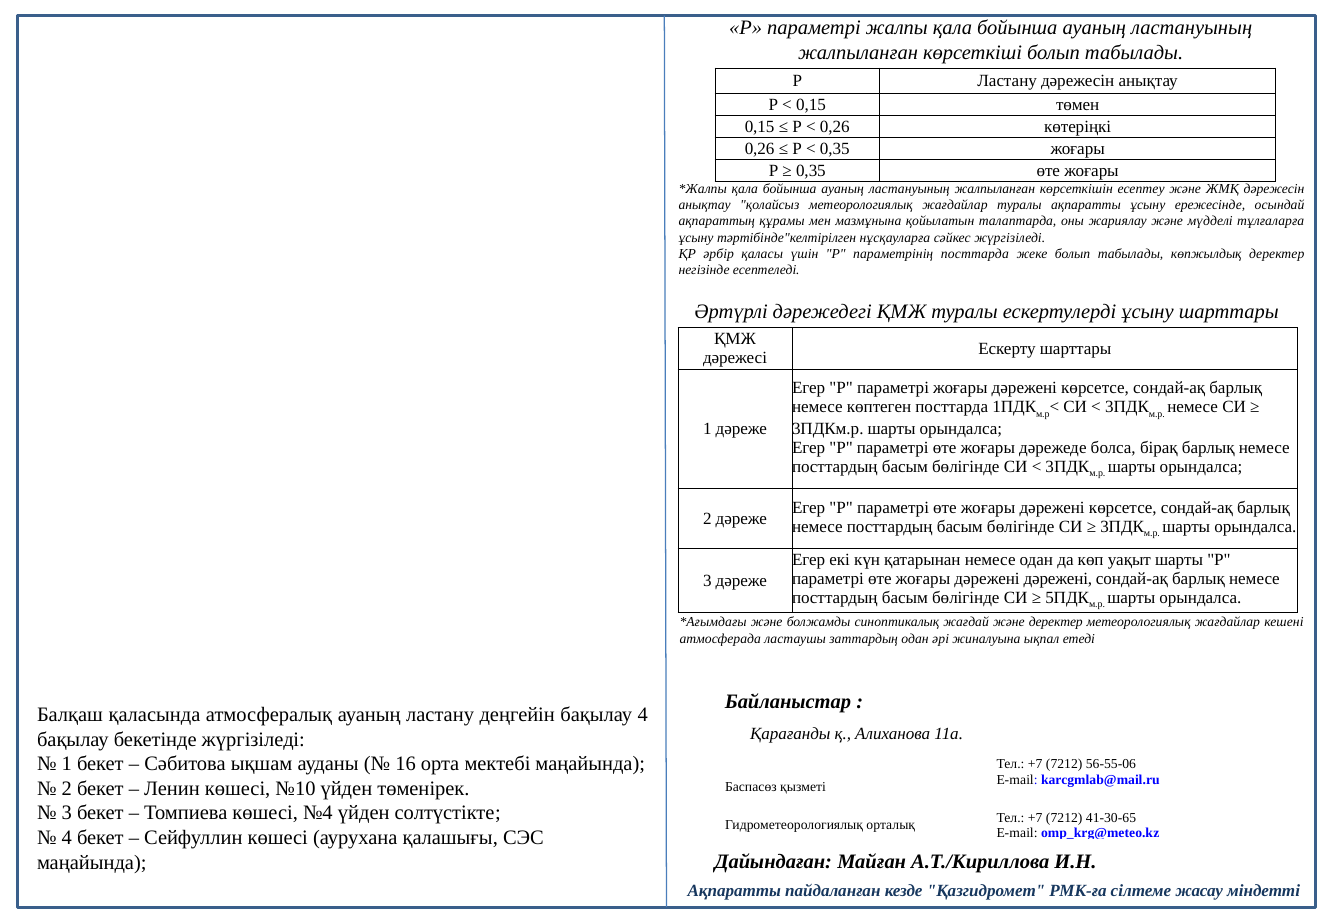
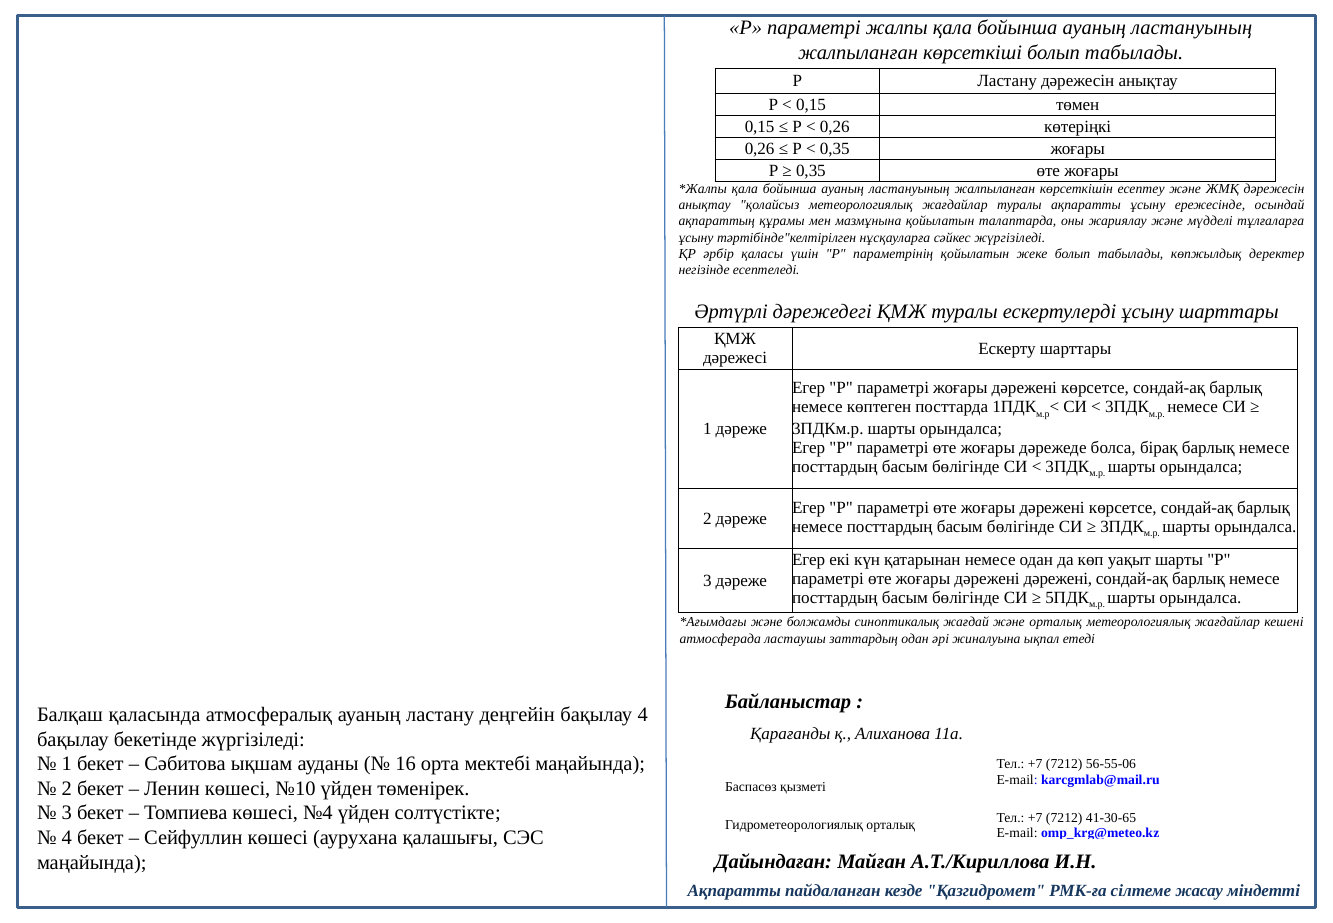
параметрінің посттарда: посттарда -> қойылатын (975, 254)
және деректер: деректер -> орталық (1056, 622)
